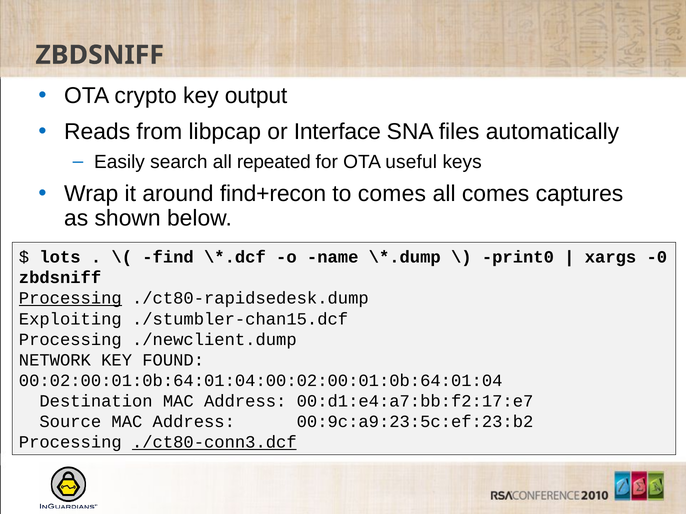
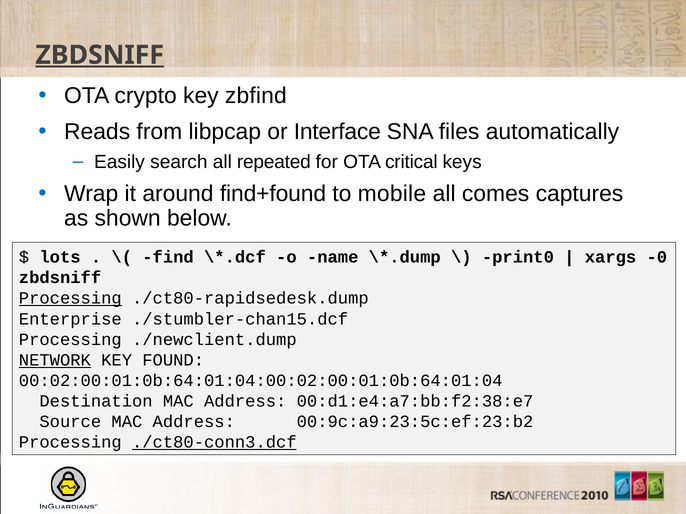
ZBDSNIFF underline: none -> present (100, 55)
output: output -> zbfind (256, 96)
useful: useful -> critical (411, 162)
find+recon: find+recon -> find+found (273, 194)
to comes: comes -> mobile (392, 194)
Exploiting: Exploiting -> Enterprise (70, 319)
NETWORK underline: none -> present (55, 360)
00:d1:e4:a7:bb:f2:17:e7: 00:d1:e4:a7:bb:f2:17:e7 -> 00:d1:e4:a7:bb:f2:38:e7 (415, 401)
